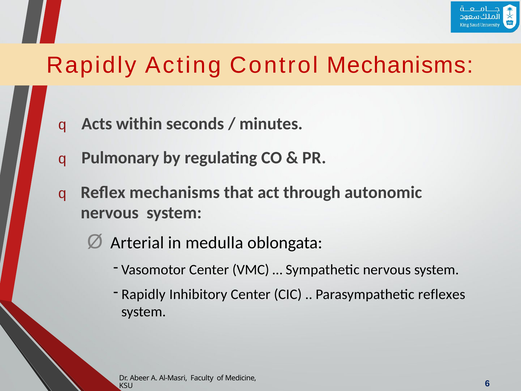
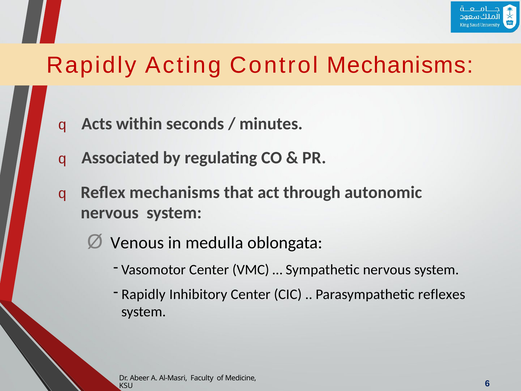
Pulmonary: Pulmonary -> Associated (120, 158)
Arterial: Arterial -> Venous (137, 243)
